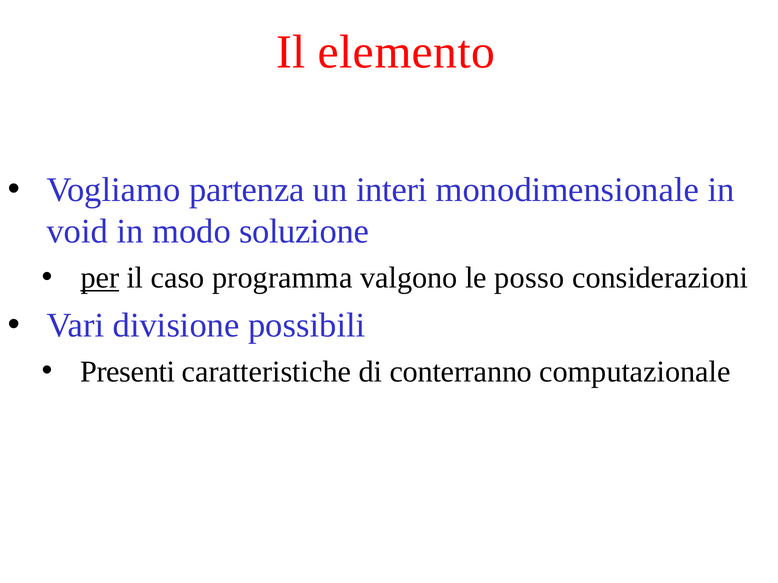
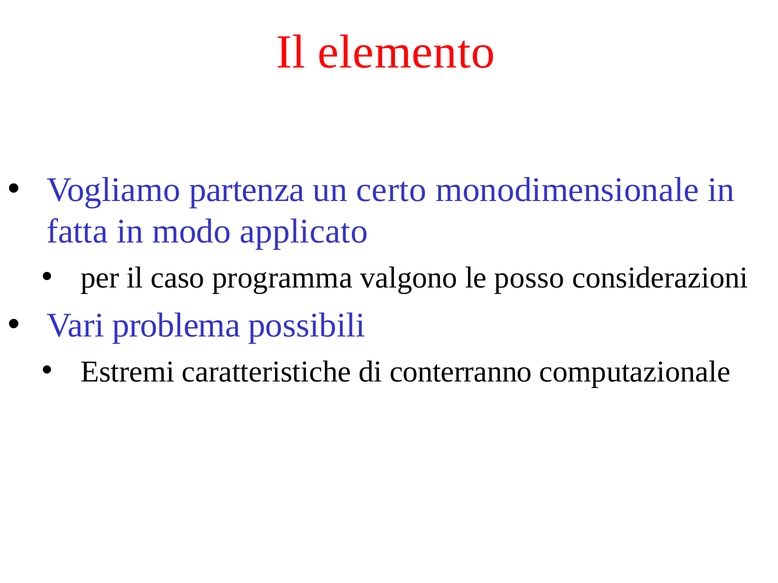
interi: interi -> certo (391, 190)
void: void -> fatta (77, 232)
soluzione: soluzione -> applicato (304, 232)
per underline: present -> none (100, 278)
divisione: divisione -> problema (176, 326)
Presenti: Presenti -> Estremi (128, 372)
